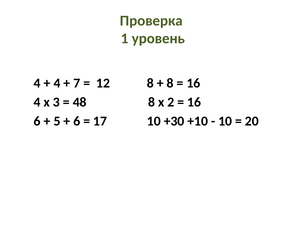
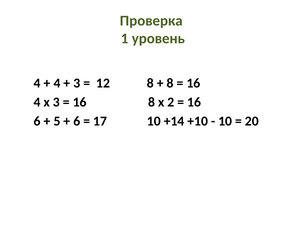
7: 7 -> 3 (77, 83)
48: 48 -> 16 (80, 102)
+30: +30 -> +14 (174, 121)
